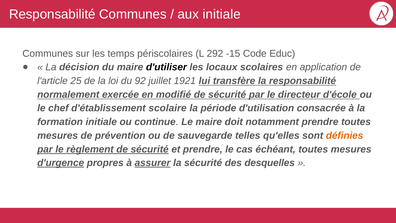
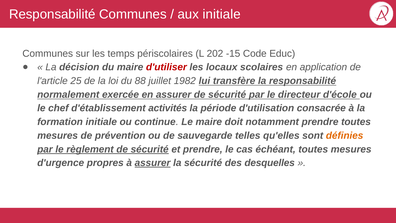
292: 292 -> 202 (215, 53)
d'utiliser colour: black -> red (166, 67)
92: 92 -> 88 (140, 81)
1921: 1921 -> 1982 (185, 81)
en modifié: modifié -> assurer (174, 94)
scolaire: scolaire -> activités (168, 108)
d'urgence underline: present -> none (61, 163)
